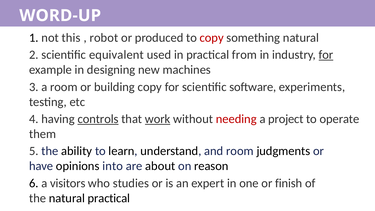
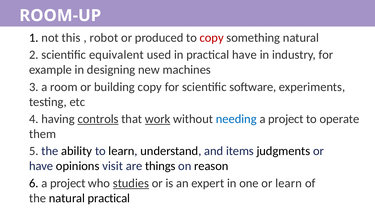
WORD-UP: WORD-UP -> ROOM-UP (60, 16)
practical from: from -> have (244, 55)
for underline: present -> none (326, 55)
needing colour: red -> blue (236, 119)
and room: room -> items (240, 151)
into: into -> visit (113, 166)
about: about -> things (160, 166)
6 a visitors: visitors -> project (68, 183)
studies underline: none -> present (131, 183)
or finish: finish -> learn (289, 183)
